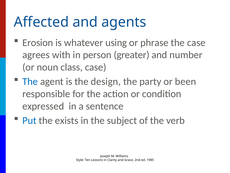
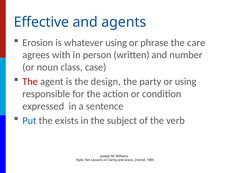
Affected: Affected -> Effective (41, 22)
the case: case -> care (196, 42)
greater: greater -> written (132, 55)
The colour: blue -> red (30, 81)
or been: been -> using (186, 81)
